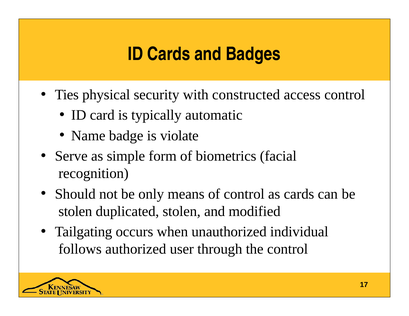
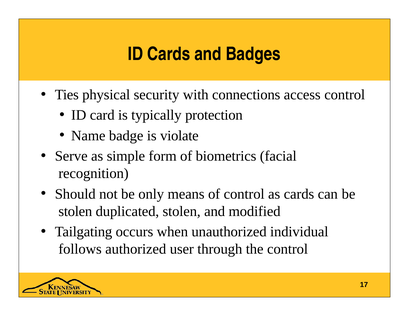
constructed: constructed -> connections (246, 95)
automatic: automatic -> protection (214, 115)
